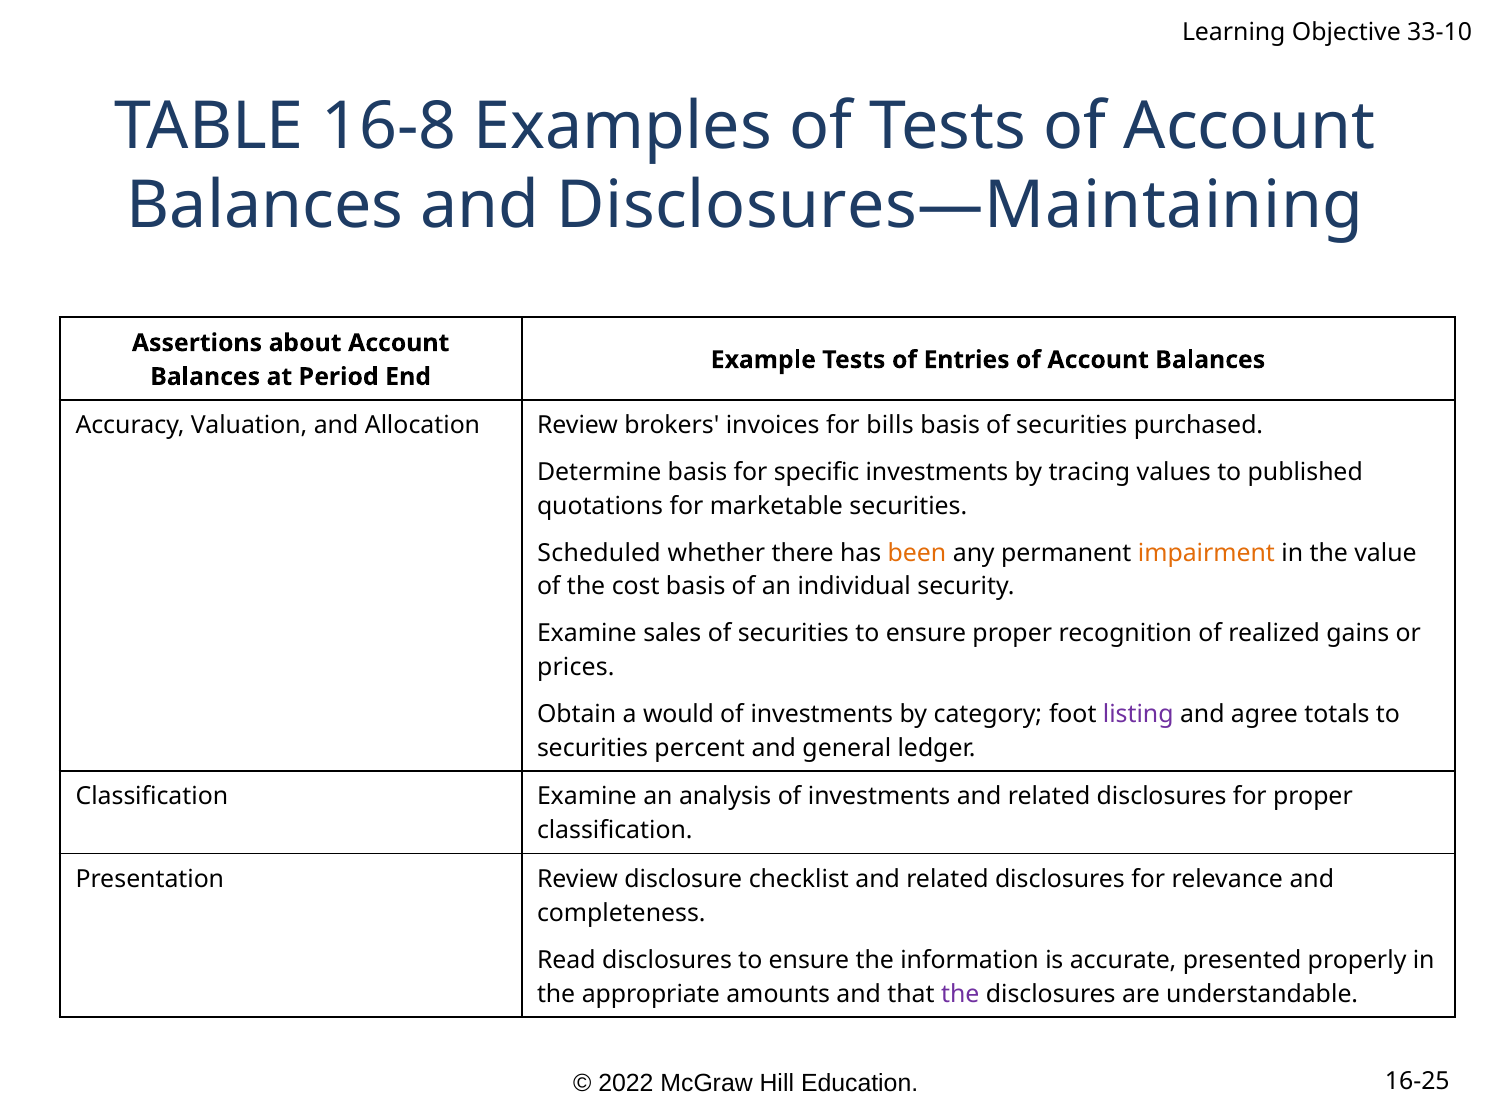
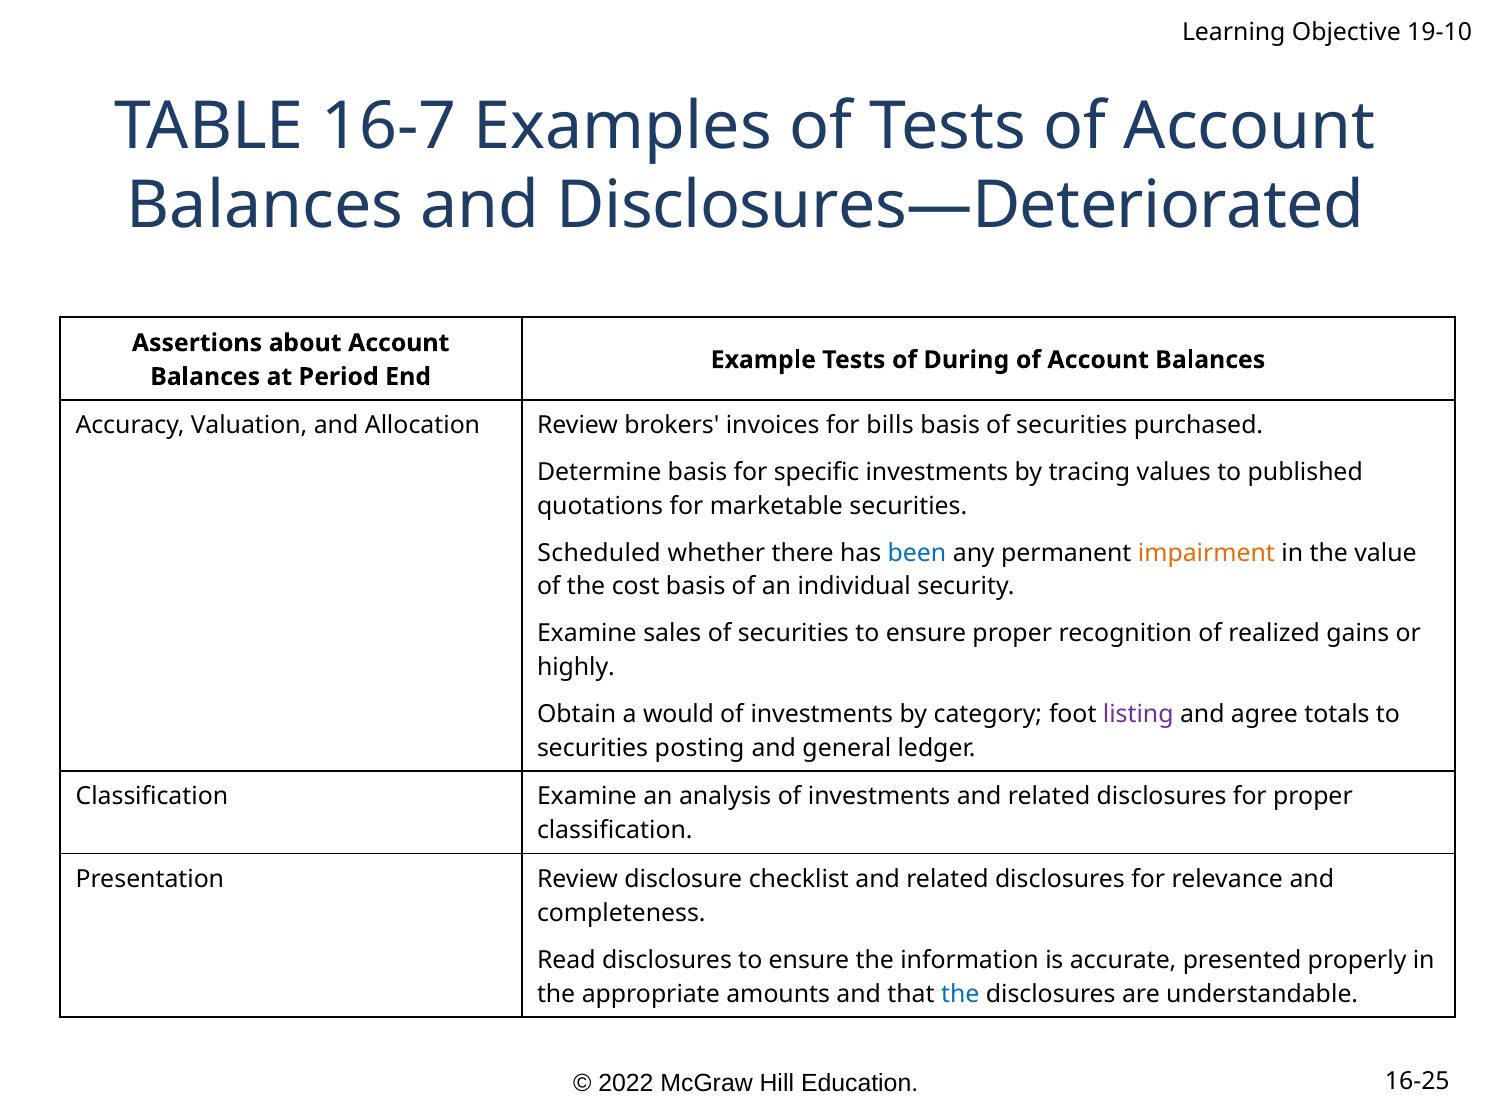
33-10: 33-10 -> 19-10 (1440, 32)
16-8: 16-8 -> 16-7 (389, 126)
Disclosures—Maintaining: Disclosures—Maintaining -> Disclosures—Deteriorated (961, 206)
Entries: Entries -> During (966, 360)
been colour: orange -> blue (917, 553)
prices: prices -> highly (576, 667)
percent: percent -> posting (700, 748)
the colour: purple -> blue (960, 994)
